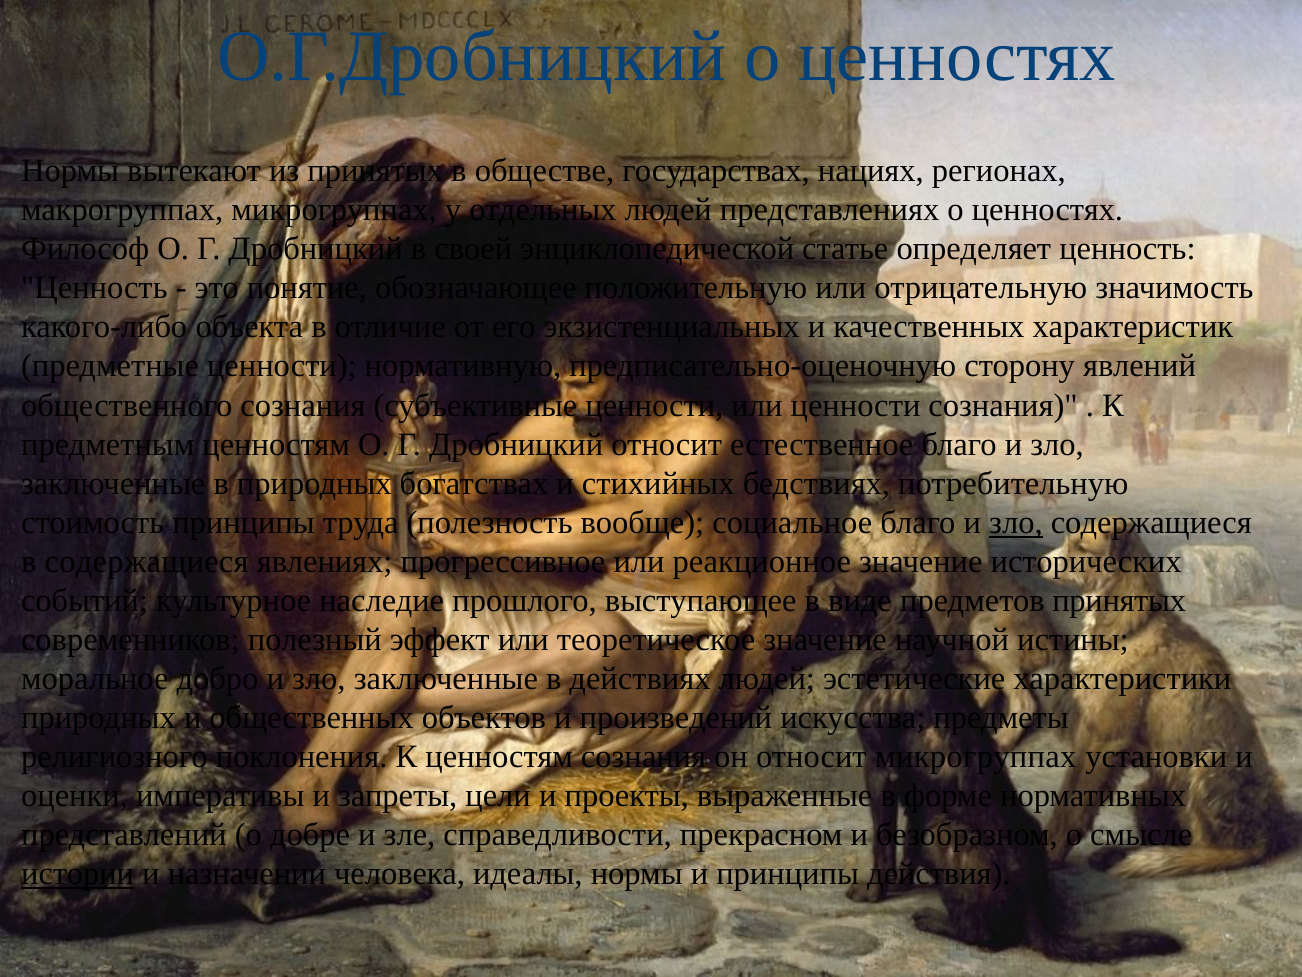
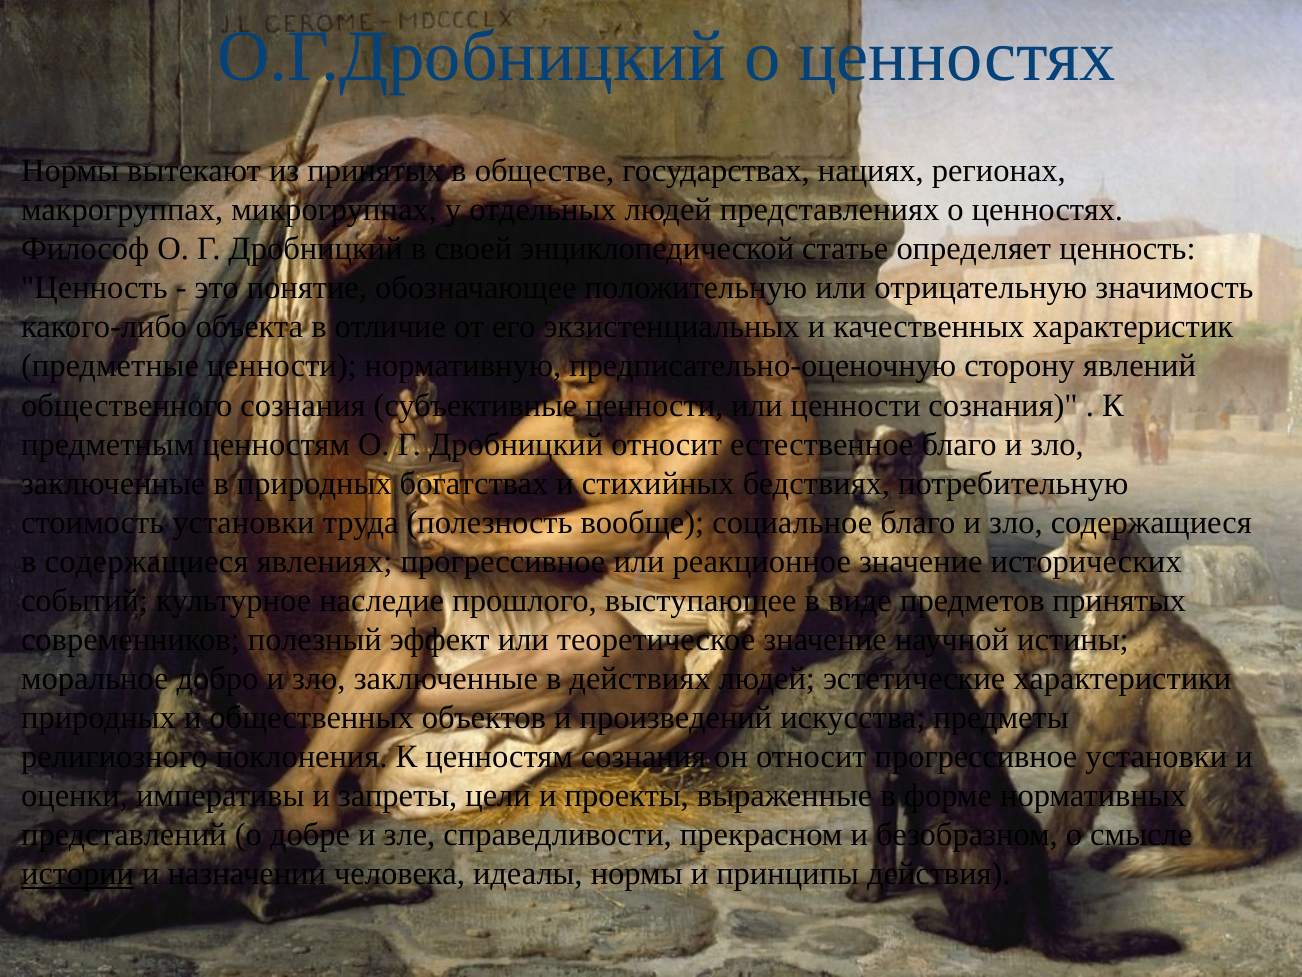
стоимость принципы: принципы -> установки (243, 522)
зло underline: present -> none (1016, 522)
относит микрогруппах: микрогруппах -> прогрессивное (976, 757)
